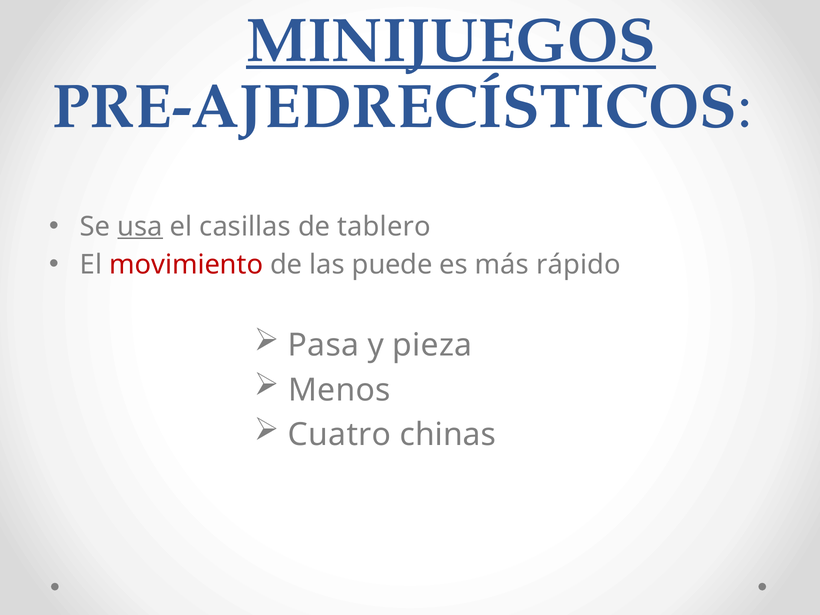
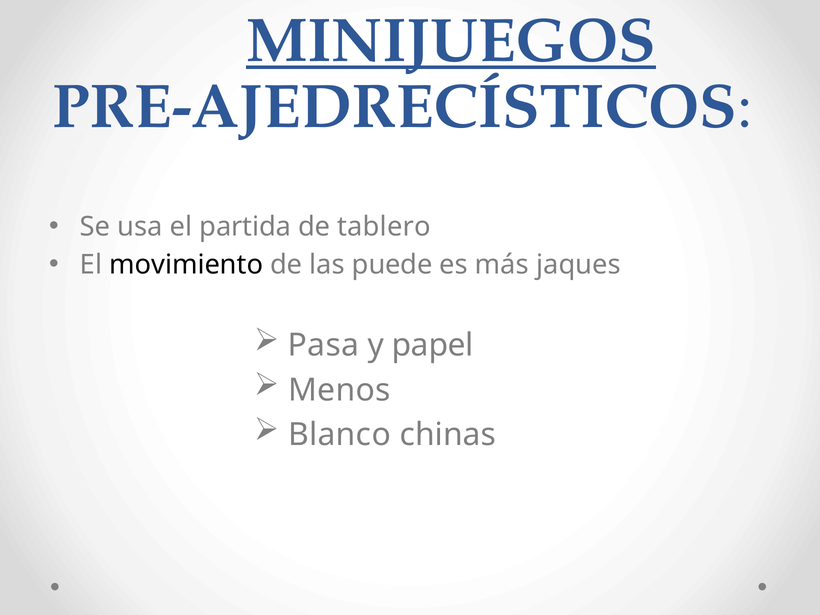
usa underline: present -> none (140, 227)
casillas: casillas -> partida (245, 227)
movimiento colour: red -> black (186, 265)
rápido: rápido -> jaques (578, 265)
pieza: pieza -> papel (433, 345)
Cuatro: Cuatro -> Blanco (339, 435)
